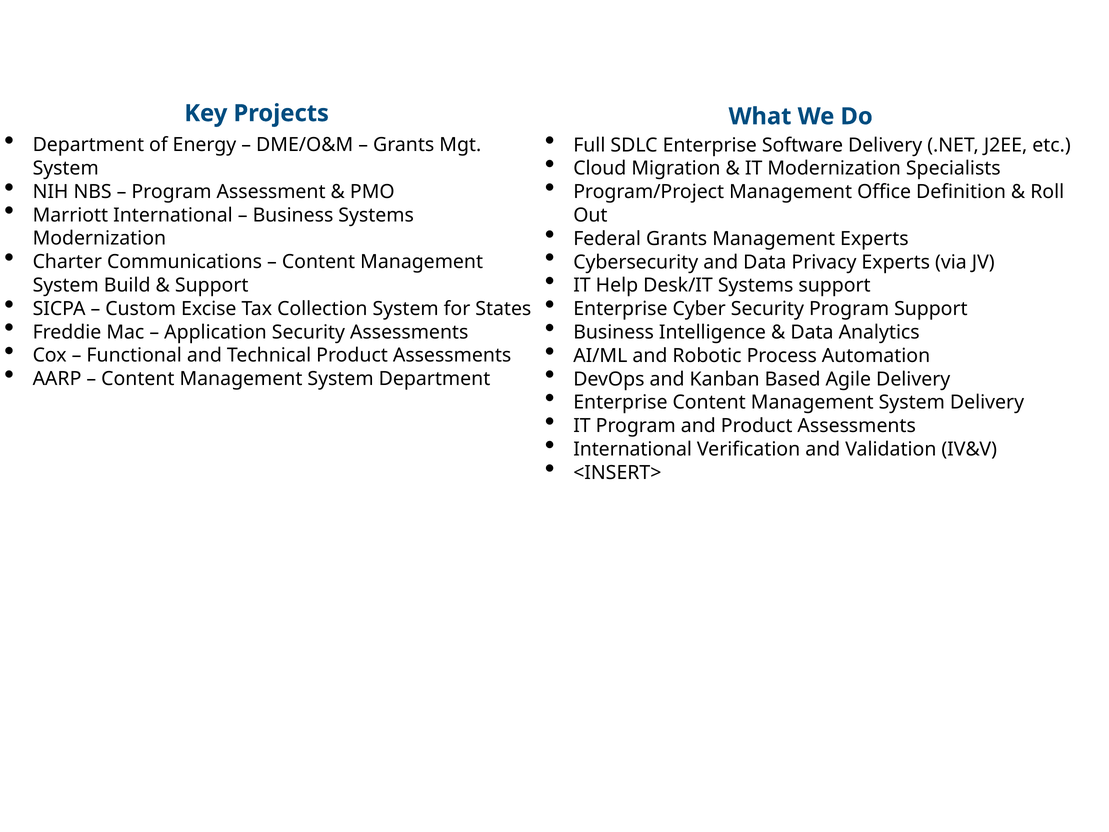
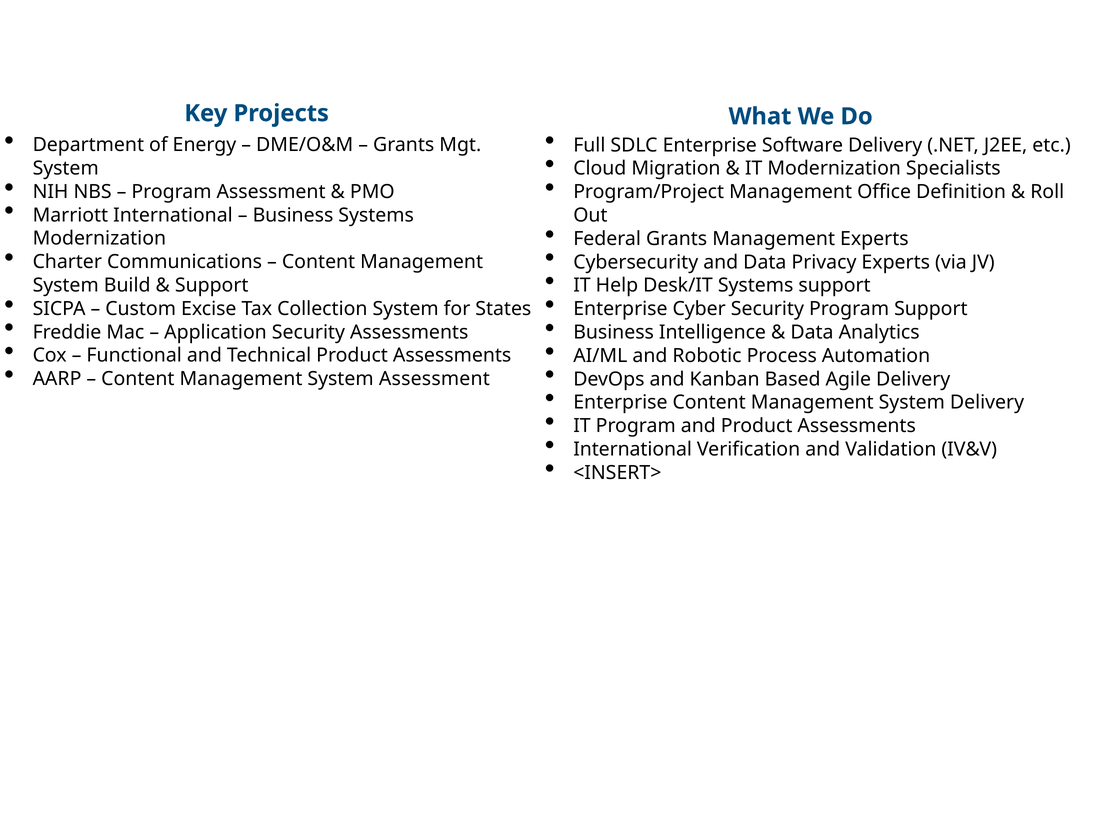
System Department: Department -> Assessment (434, 379)
